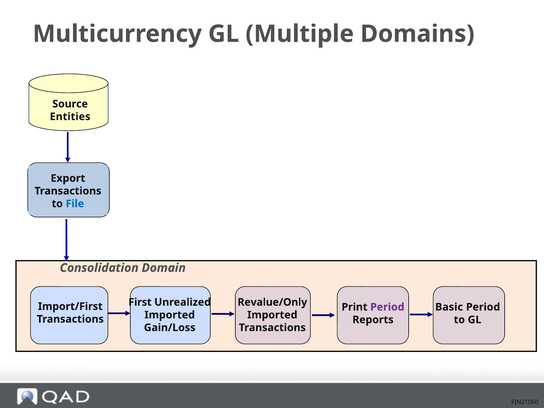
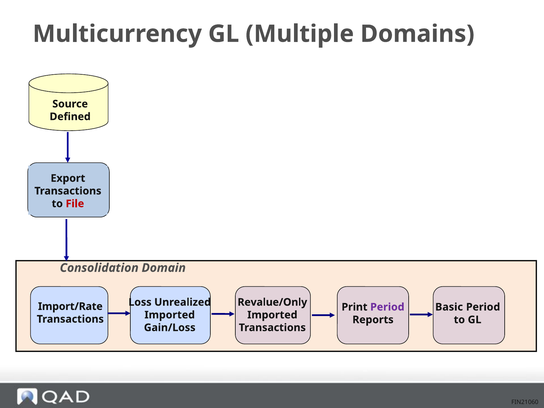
Entities: Entities -> Defined (70, 117)
File colour: blue -> red (75, 204)
First: First -> Loss (140, 302)
Import/First: Import/First -> Import/Rate (70, 306)
